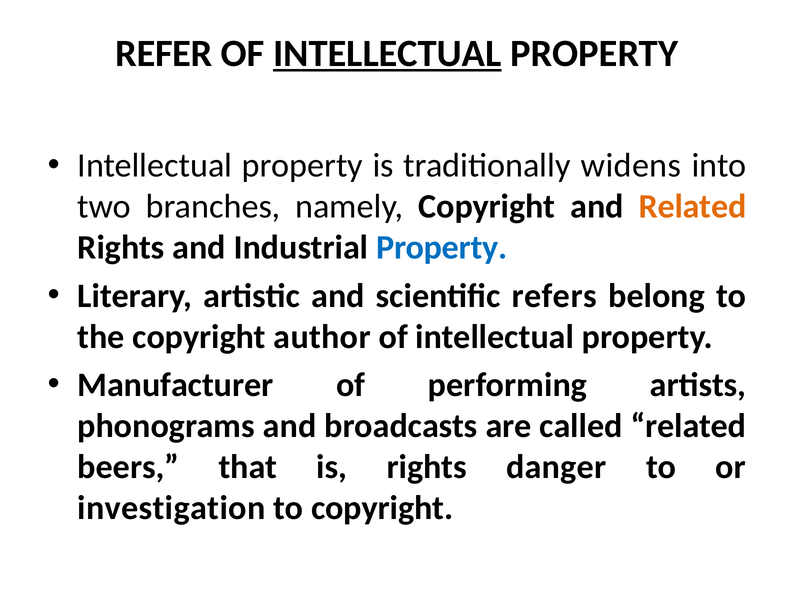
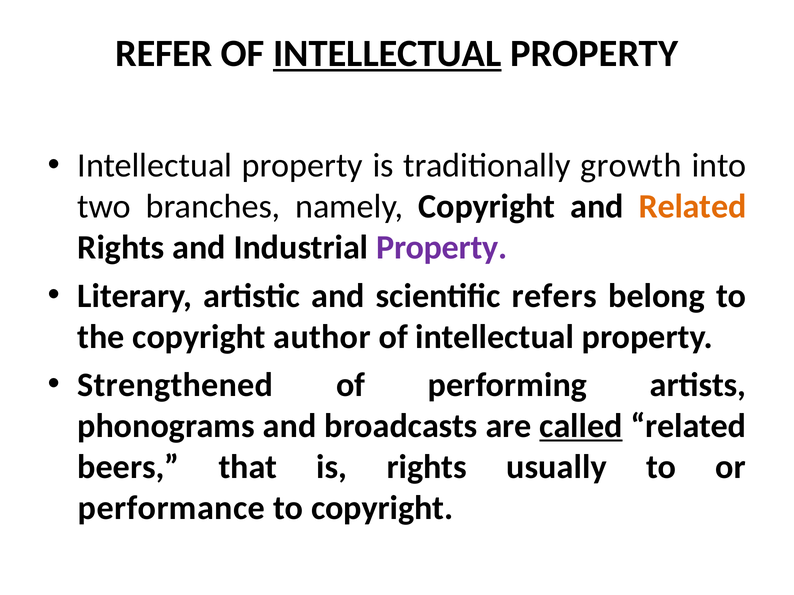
widens: widens -> growth (631, 166)
Property colour: blue -> purple (442, 248)
Manufacturer: Manufacturer -> Strengthened (175, 385)
called underline: none -> present (581, 426)
danger: danger -> usually (556, 467)
investigation: investigation -> performance (171, 508)
